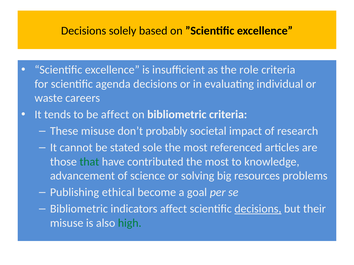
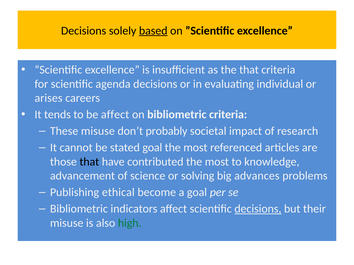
based underline: none -> present (153, 31)
the role: role -> that (249, 70)
waste: waste -> arises (49, 98)
stated sole: sole -> goal (152, 148)
that colour: green -> black (89, 162)
resources: resources -> advances (257, 176)
